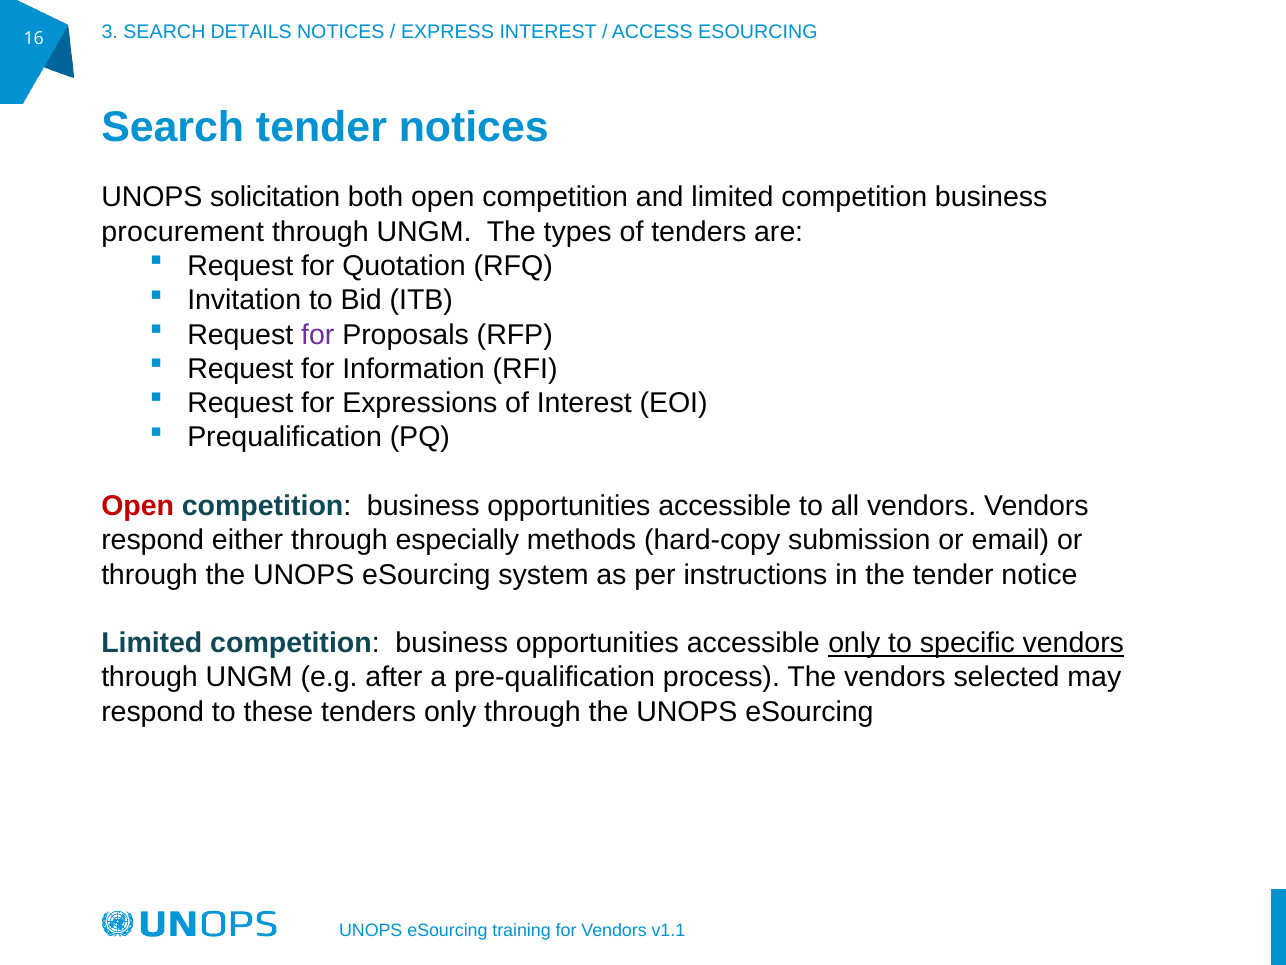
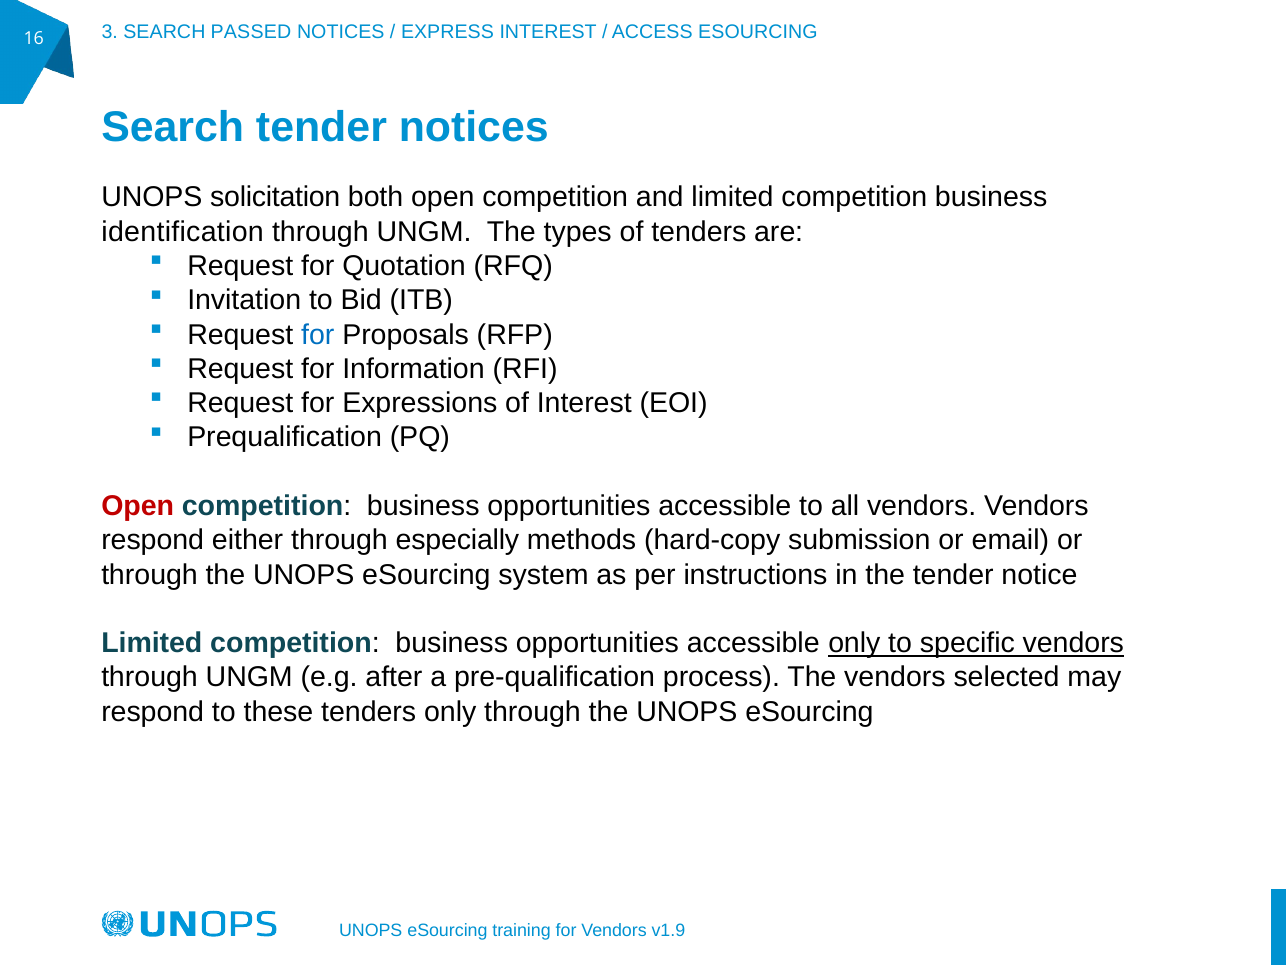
DETAILS: DETAILS -> PASSED (251, 32)
procurement: procurement -> identification (183, 232)
for colour: purple -> blue (318, 334)
v1.1: v1.1 -> v1.9 (668, 930)
